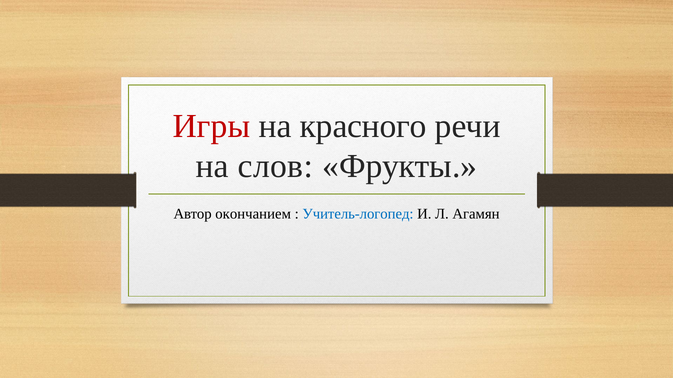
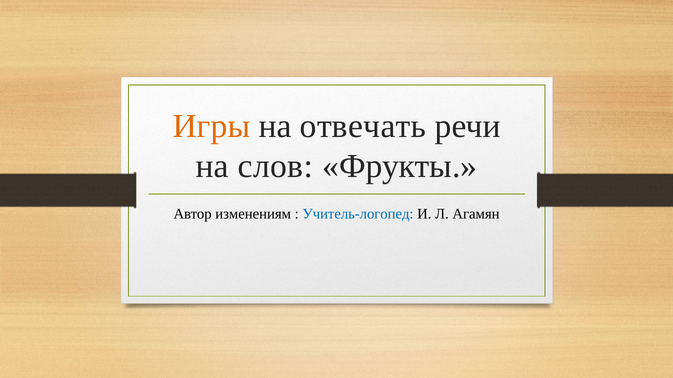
Игры colour: red -> orange (211, 126)
красного: красного -> отвечать (363, 126)
окончанием: окончанием -> изменениям (253, 214)
